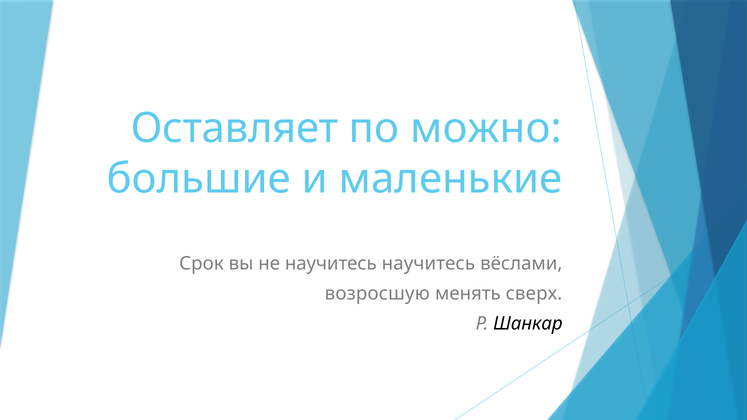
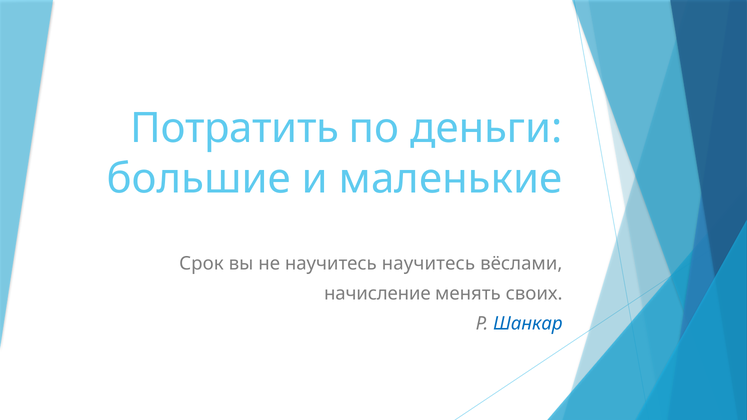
Оставляет: Оставляет -> Потратить (235, 128)
можно: можно -> деньги (486, 128)
возросшую: возросшую -> начисление (377, 294)
сверх: сверх -> своих (534, 294)
Шанкар colour: black -> blue (528, 324)
